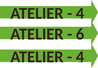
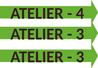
6: 6 -> 3 (80, 34)
4: 4 -> 3 (80, 57)
